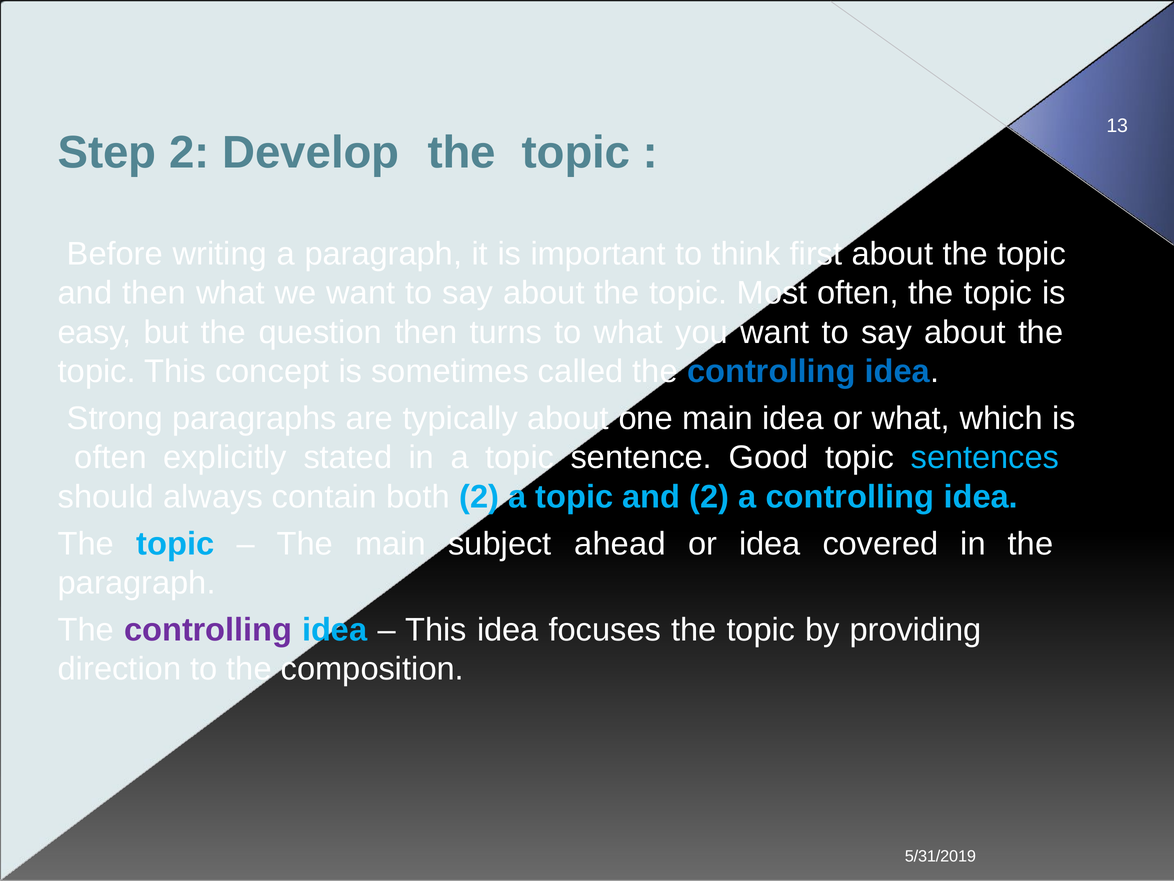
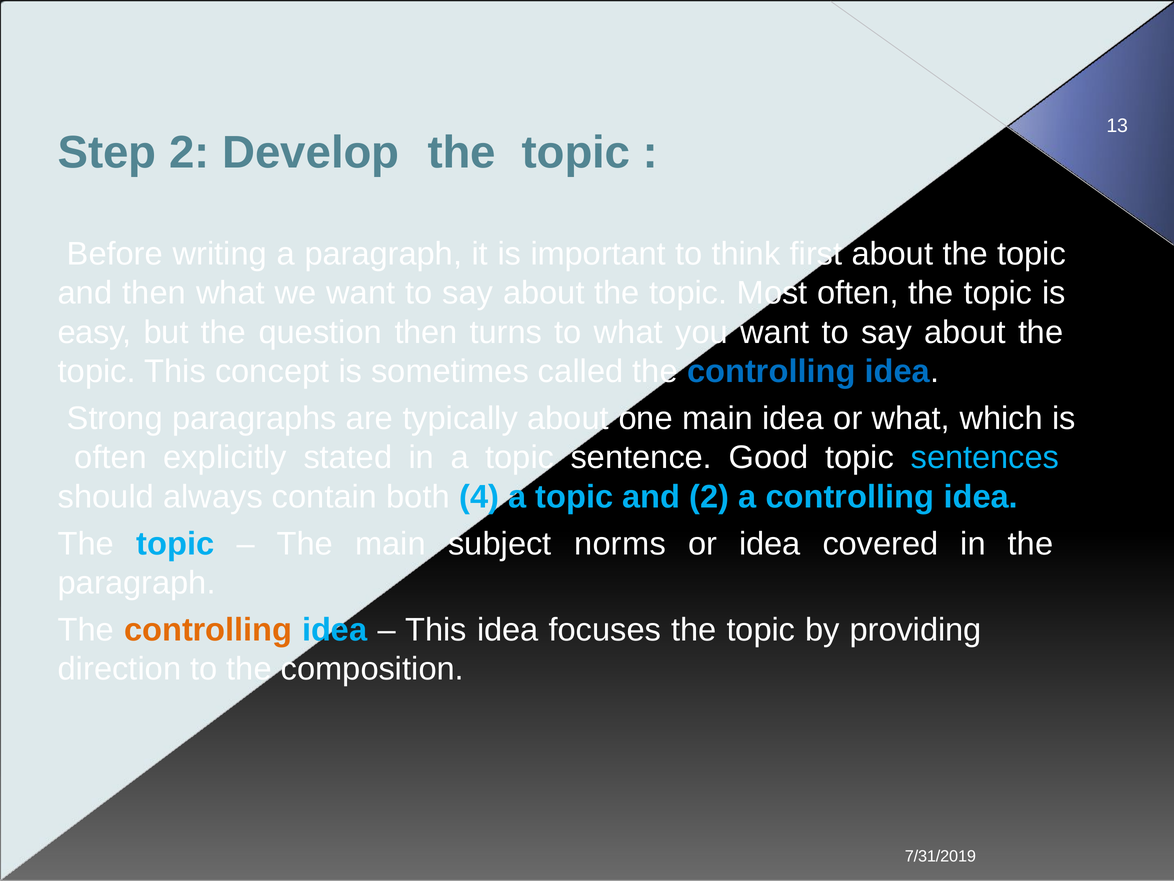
both 2: 2 -> 4 (479, 497)
ahead: ahead -> norms (620, 544)
controlling colour: purple -> orange (208, 630)
5/31/2019: 5/31/2019 -> 7/31/2019 (940, 856)
